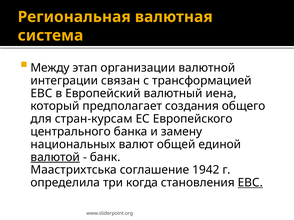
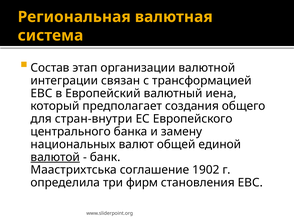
Между: Между -> Состав (50, 68)
стран-курсам: стран-курсам -> стран-внутри (94, 119)
1942: 1942 -> 1902 (206, 170)
когда: когда -> фирм (142, 183)
ЕВС underline: present -> none (250, 183)
